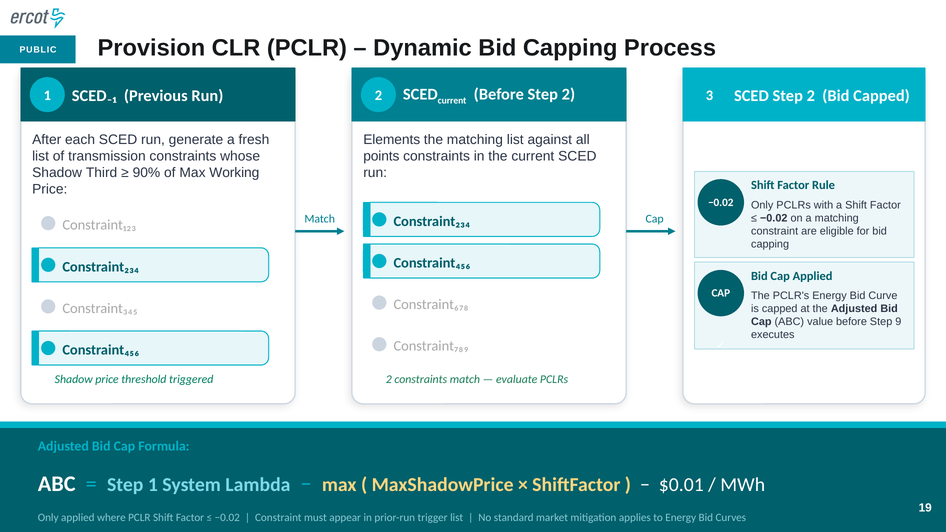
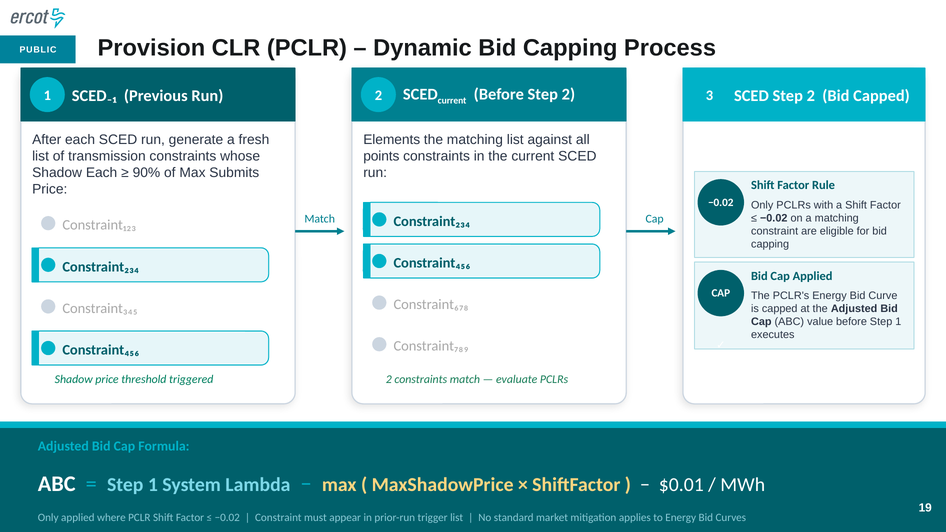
Shadow Third: Third -> Each (102, 173)
Working: Working -> Submits (234, 173)
before Step 9: 9 -> 1 (898, 322)
